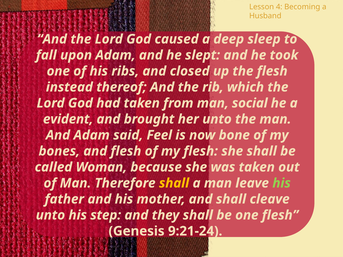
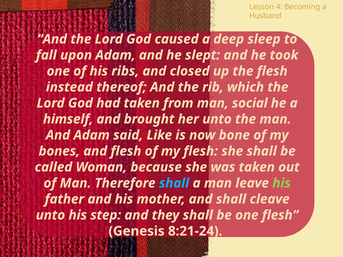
evident: evident -> himself (68, 119)
Feel: Feel -> Like (159, 135)
shall colour: yellow -> light blue (174, 183)
9:21-24: 9:21-24 -> 8:21-24 (195, 231)
